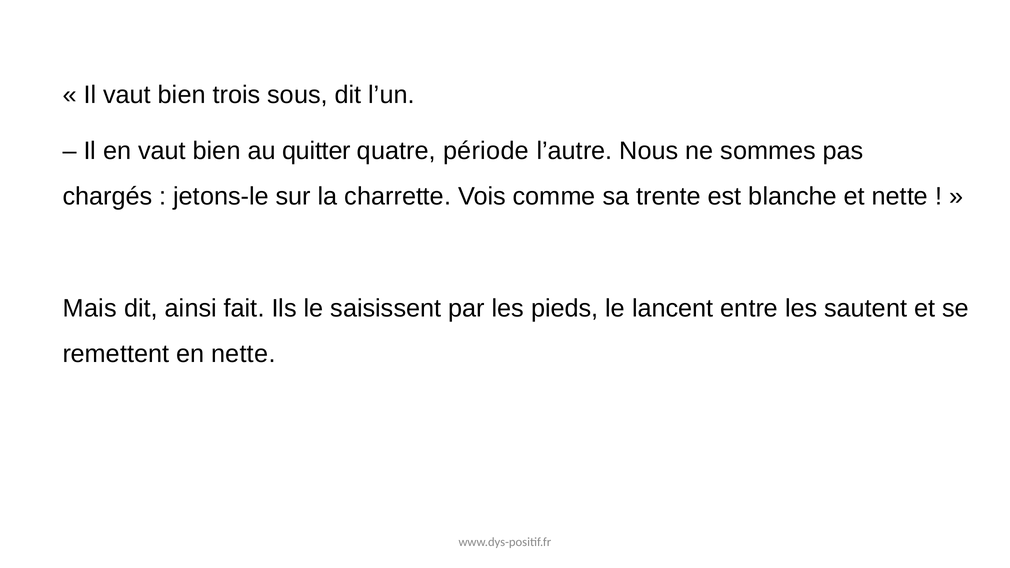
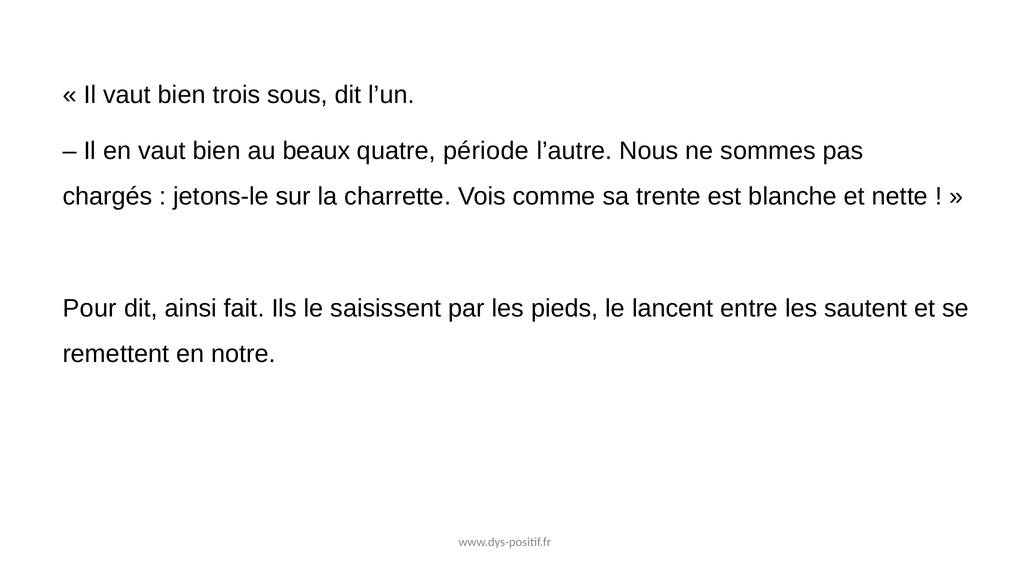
quitter: quitter -> beaux (316, 151)
Mais: Mais -> Pour (90, 308)
en nette: nette -> notre (243, 354)
